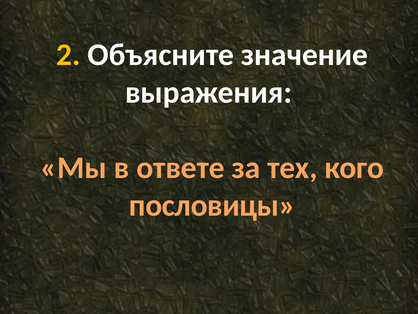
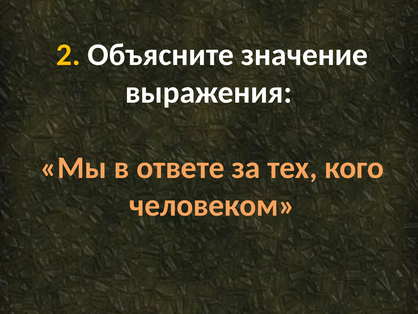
пословицы: пословицы -> человеком (212, 205)
